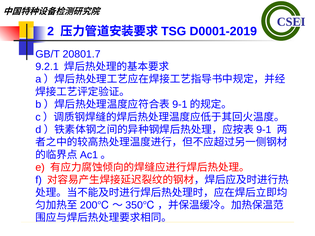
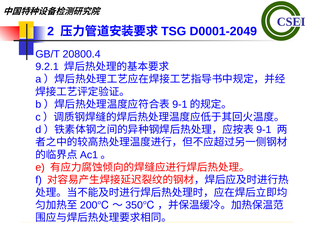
D0001-2019: D0001-2019 -> D0001-2049 (223, 31)
20801.7: 20801.7 -> 20800.4 (82, 54)
